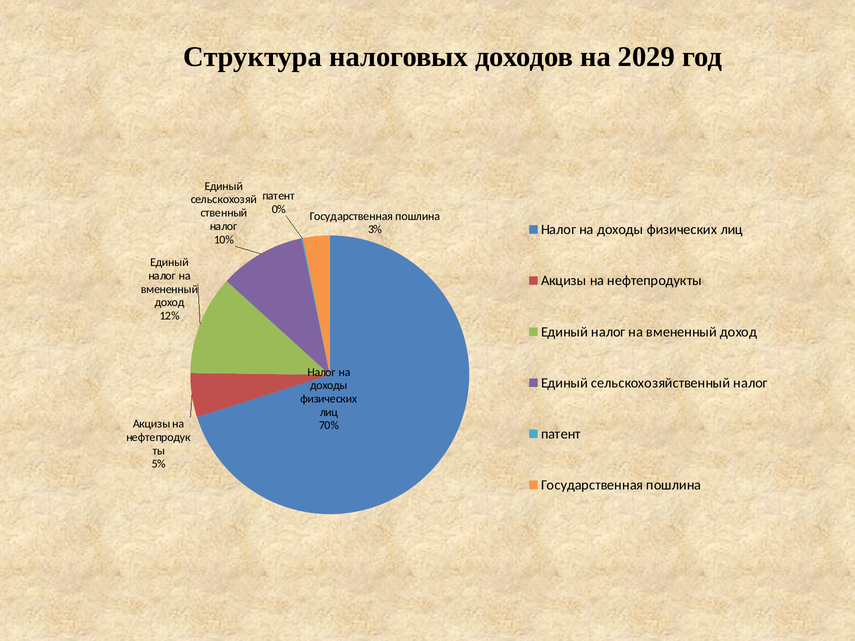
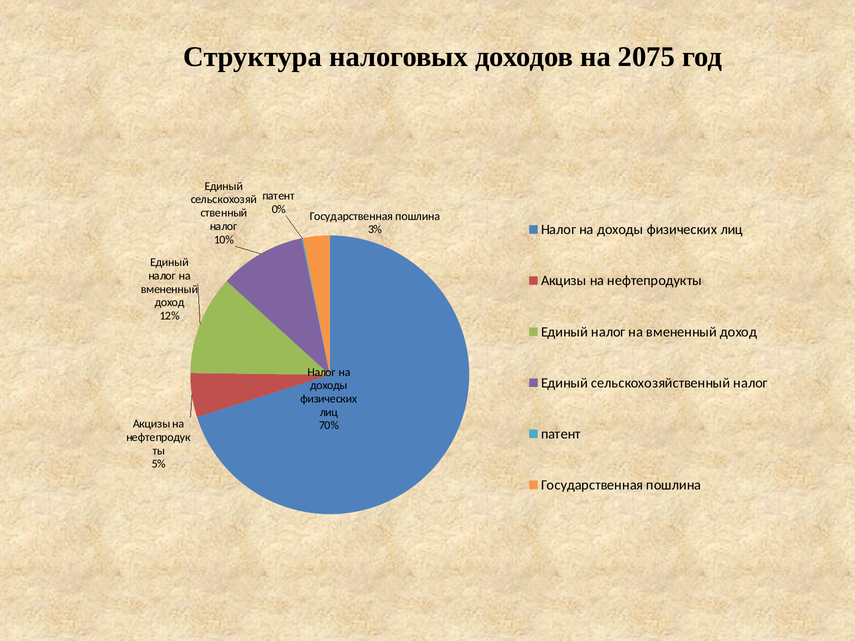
2029: 2029 -> 2075 (646, 57)
